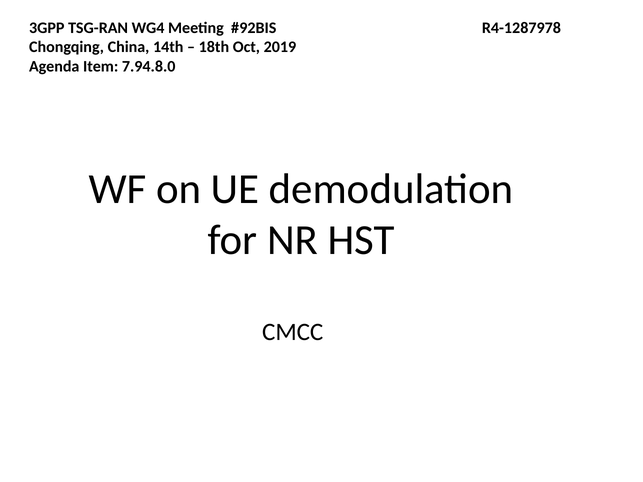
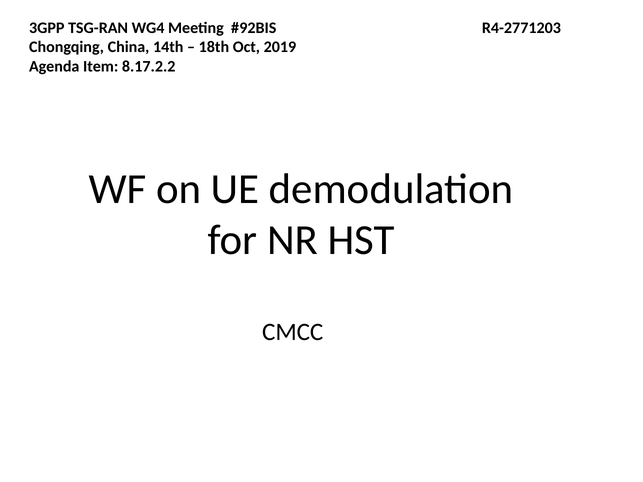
R4-1287978: R4-1287978 -> R4-2771203 (521, 28)
7.94.8.0: 7.94.8.0 -> 8.17.2.2 (149, 66)
